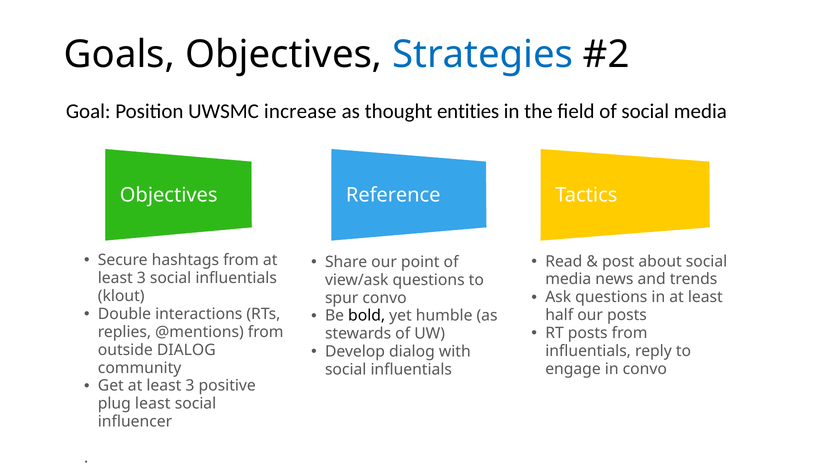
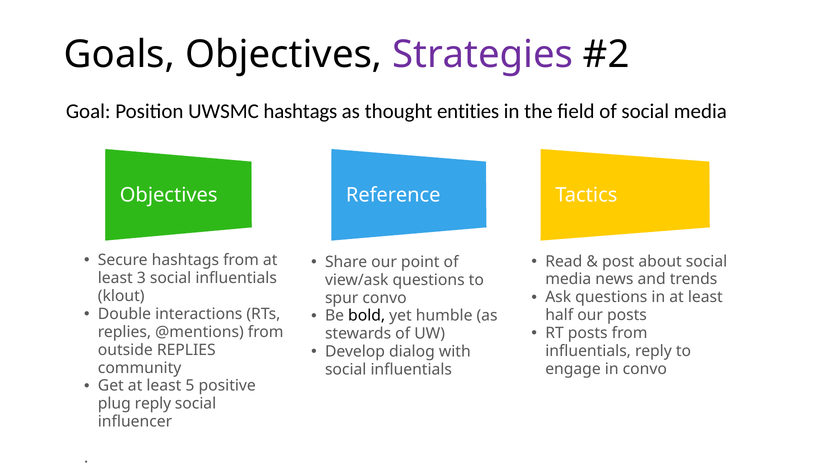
Strategies colour: blue -> purple (483, 55)
UWSMC increase: increase -> hashtags (300, 111)
outside DIALOG: DIALOG -> REPLIES (186, 349)
Get at least 3: 3 -> 5 (190, 385)
plug least: least -> reply (153, 403)
